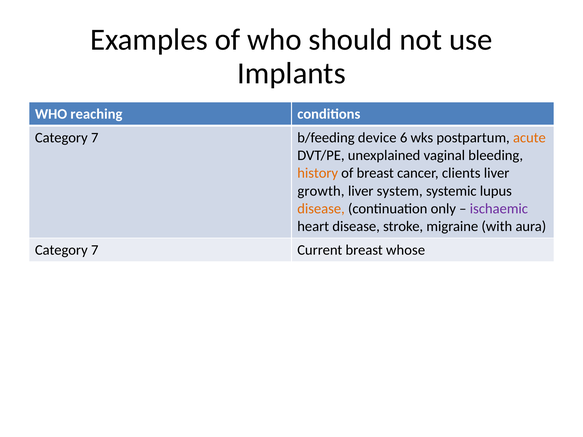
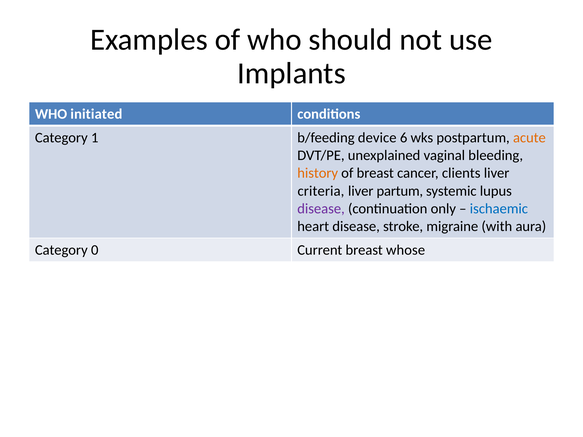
reaching: reaching -> initiated (96, 114)
7: 7 -> 1 (95, 138)
growth: growth -> criteria (321, 191)
system: system -> partum (400, 191)
disease colour: orange -> purple (321, 209)
ischaemic colour: purple -> blue (499, 209)
7: 7 -> 0 (95, 250)
